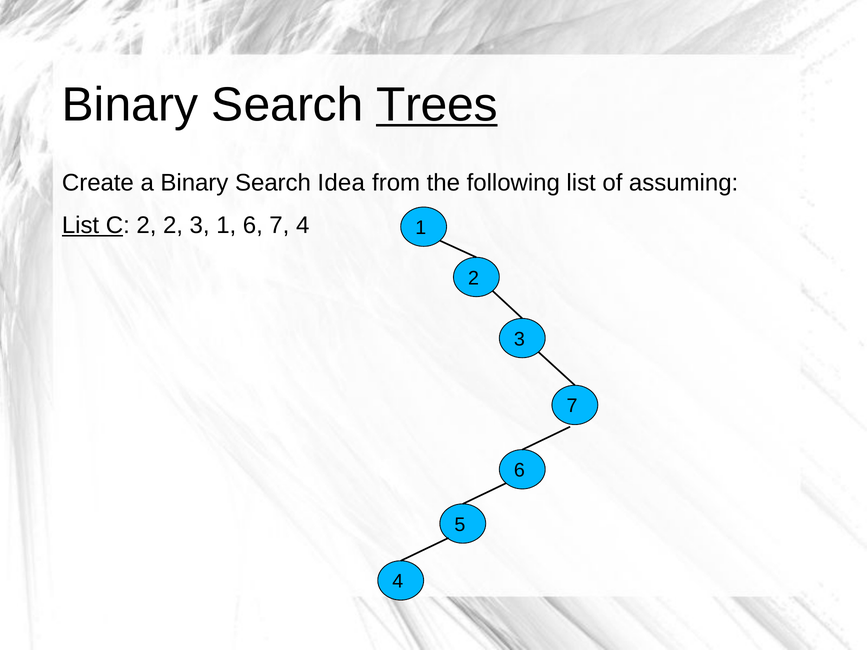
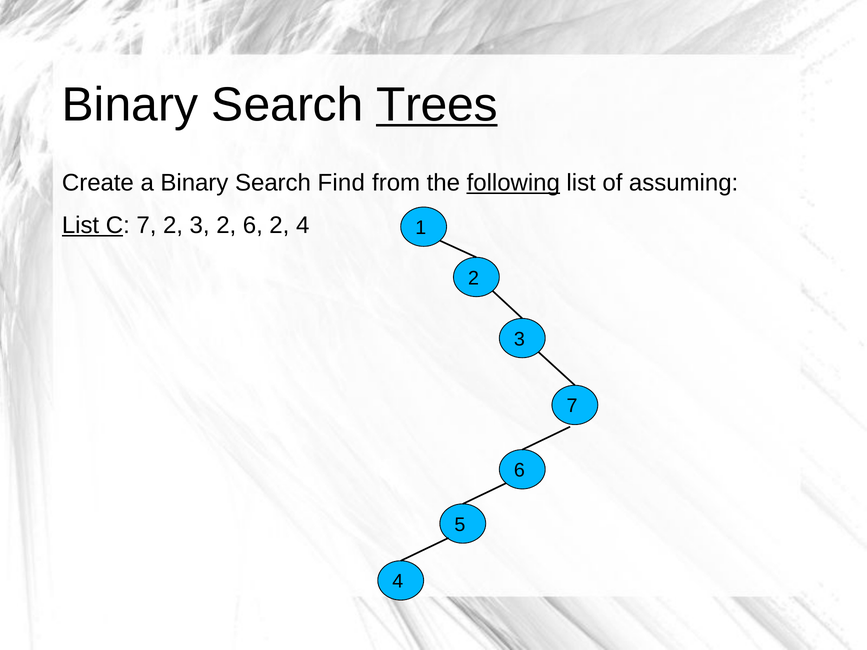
Idea: Idea -> Find (341, 183)
following underline: none -> present (513, 183)
C 2: 2 -> 7 (146, 225)
3 1: 1 -> 2 (226, 225)
6 7: 7 -> 2 (279, 225)
